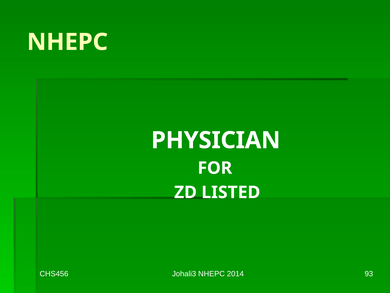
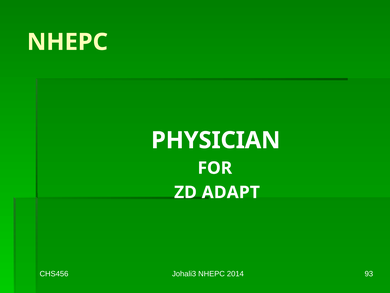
LISTED: LISTED -> ADAPT (231, 192)
